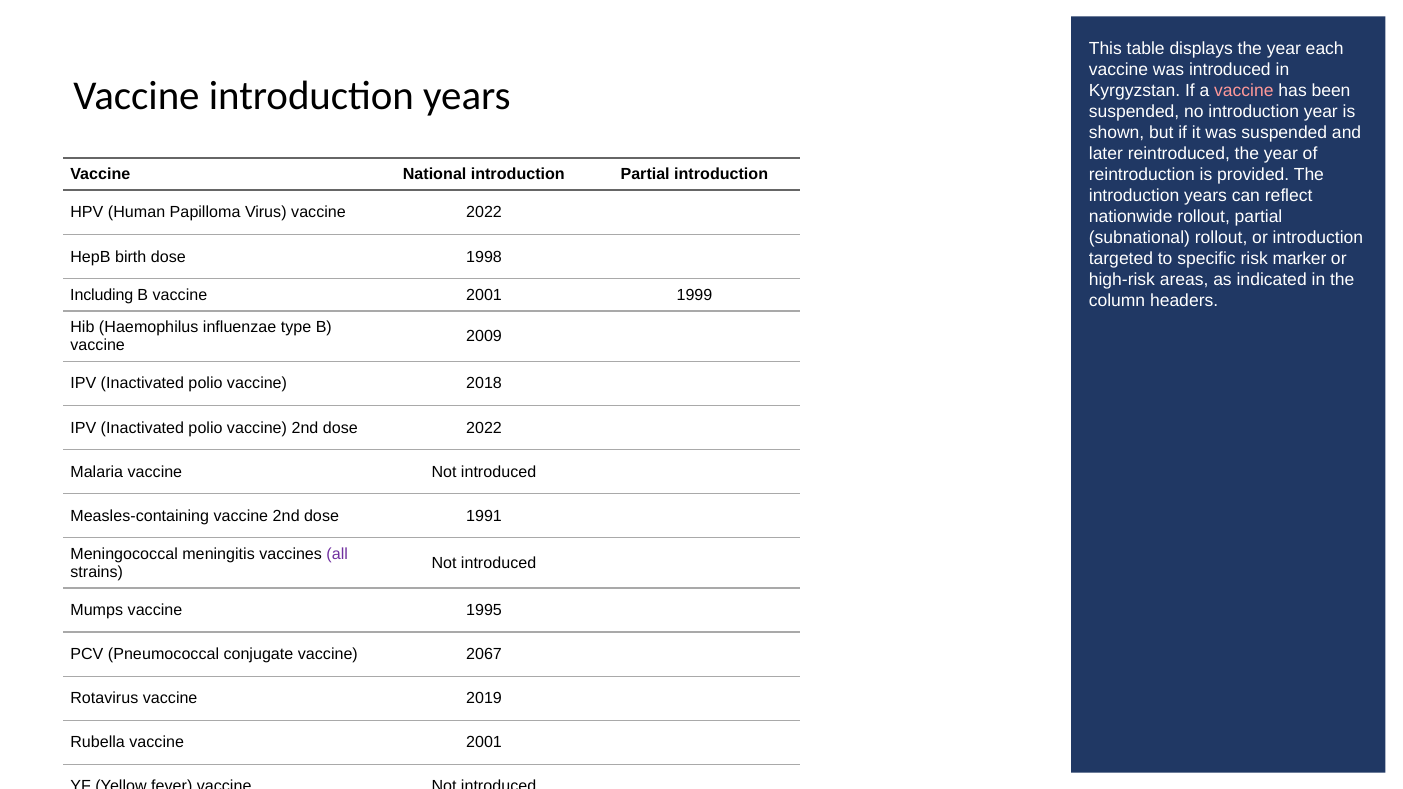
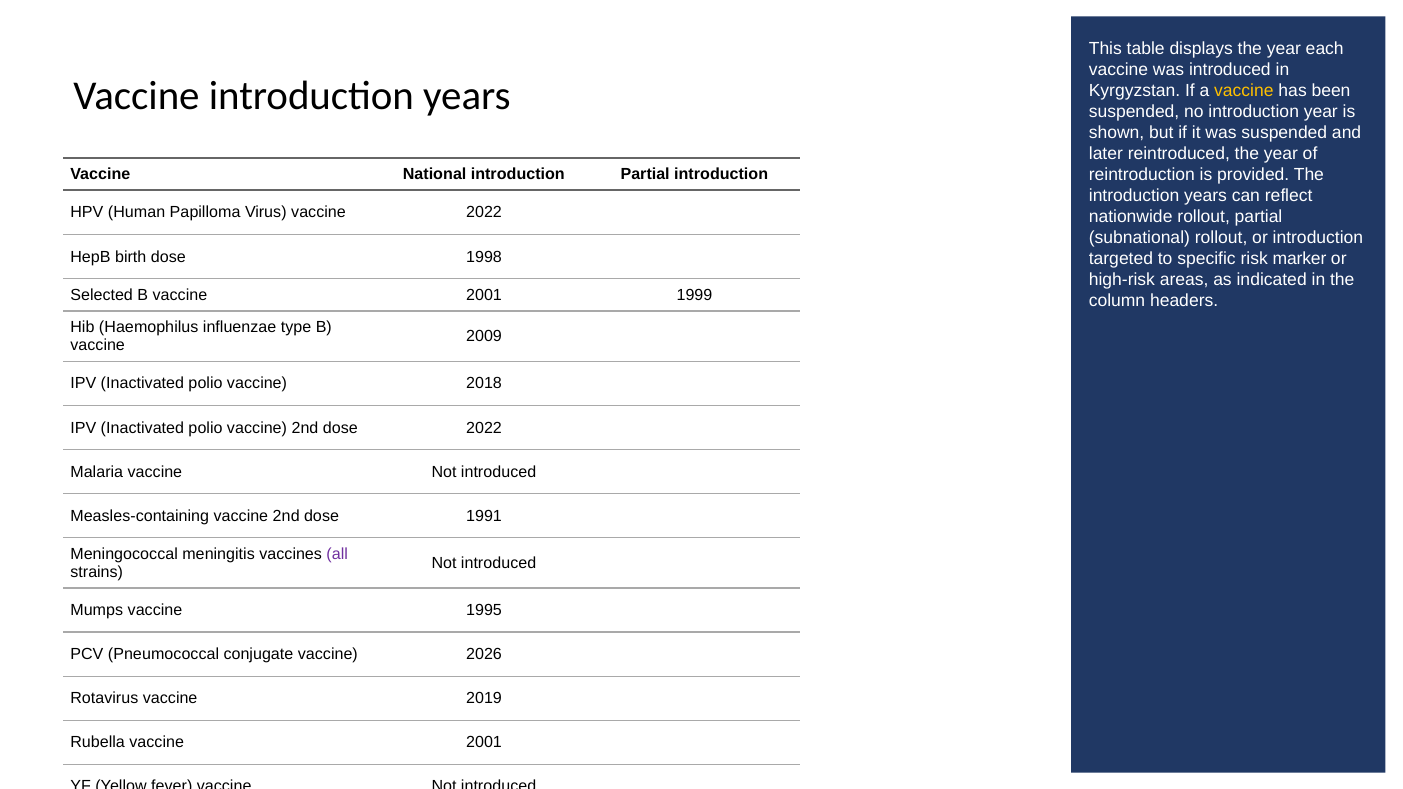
vaccine colour: pink -> yellow (1244, 91)
Including: Including -> Selected (102, 295)
2067: 2067 -> 2026 (484, 655)
